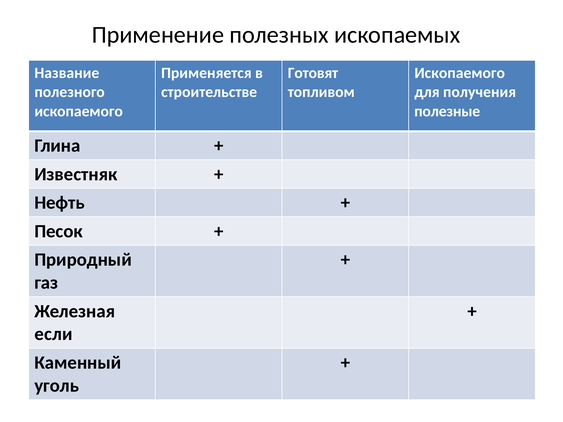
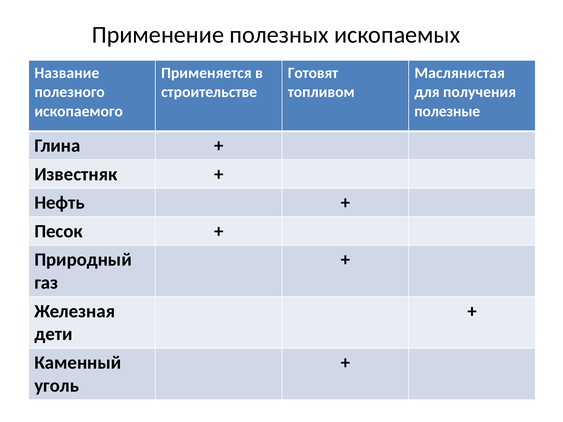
Ископаемого: Ископаемого -> Маслянистая (460, 73)
если: если -> дети (54, 334)
